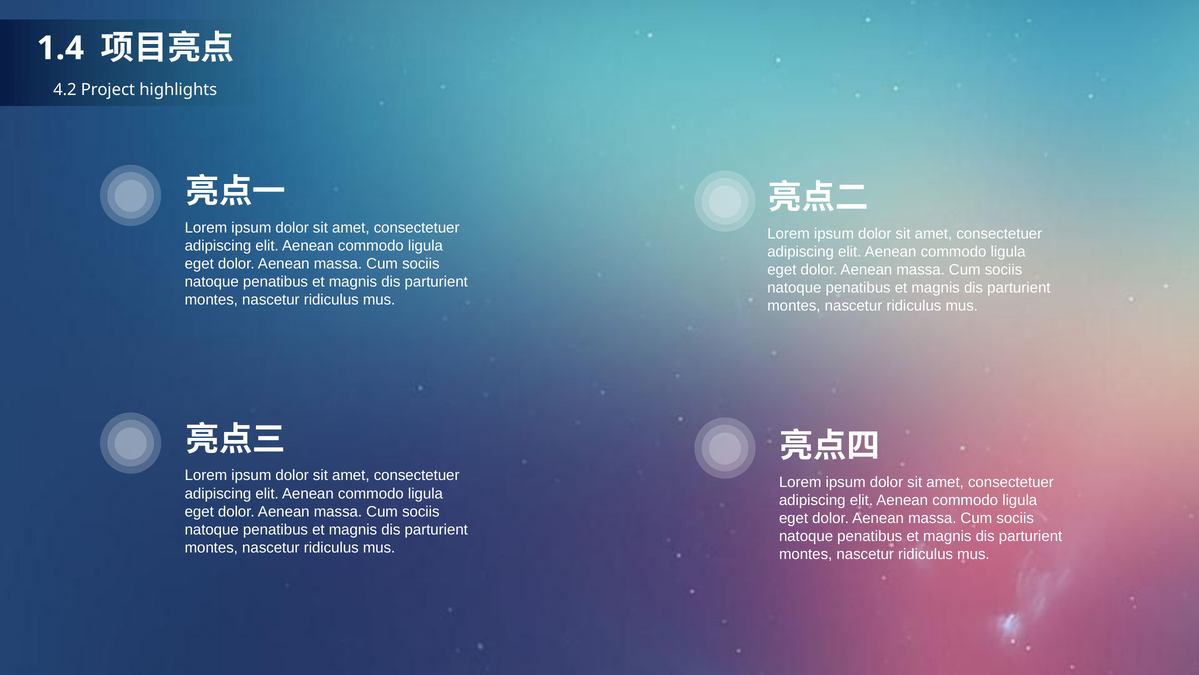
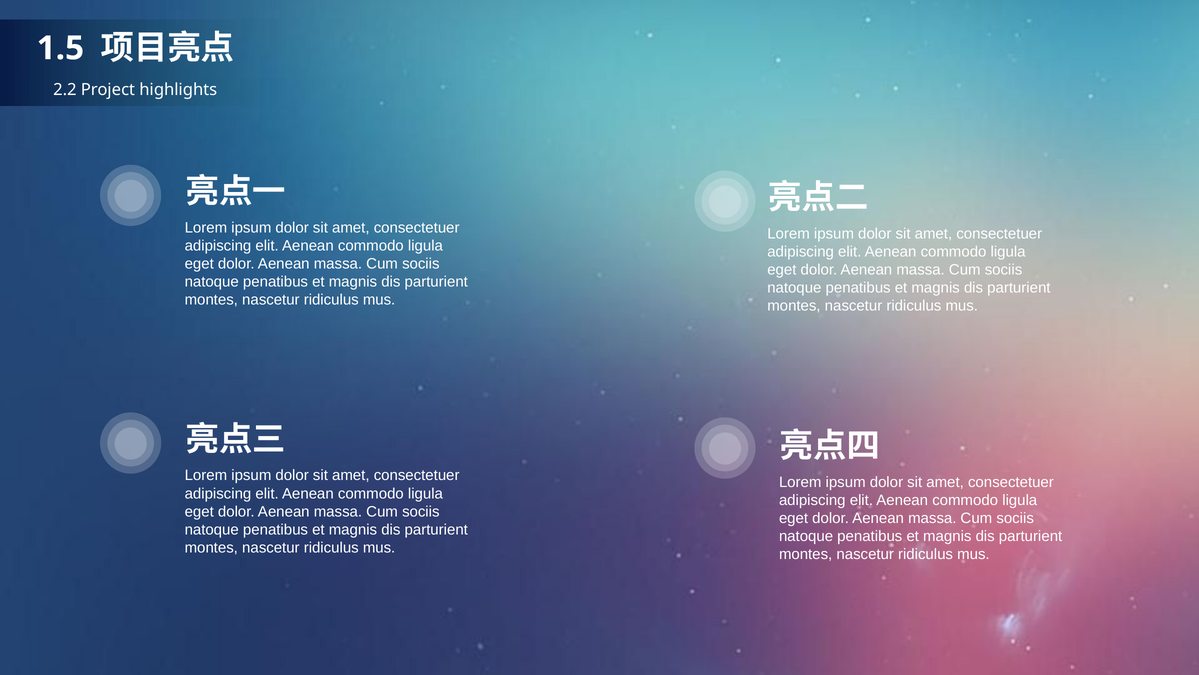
1.4: 1.4 -> 1.5 (60, 48)
4.2: 4.2 -> 2.2 (65, 89)
